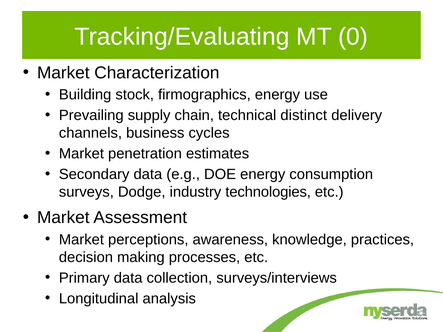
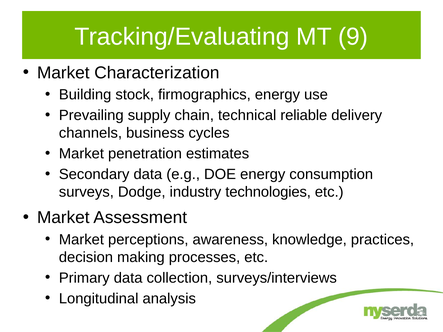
0: 0 -> 9 (353, 37)
distinct: distinct -> reliable (304, 115)
